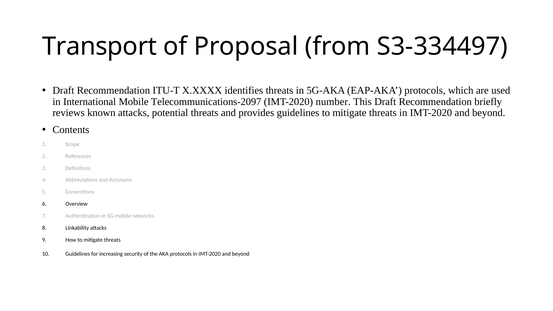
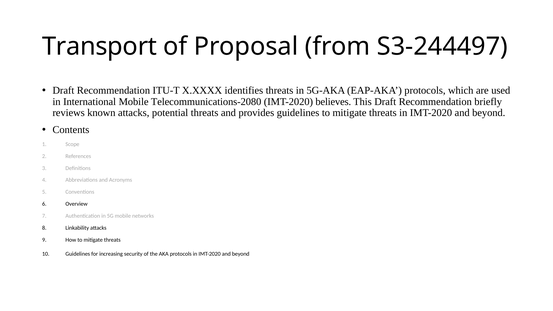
S3-334497: S3-334497 -> S3-244497 (442, 46)
Telecommunications-2097: Telecommunications-2097 -> Telecommunications-2080 (206, 102)
number: number -> believes (333, 102)
